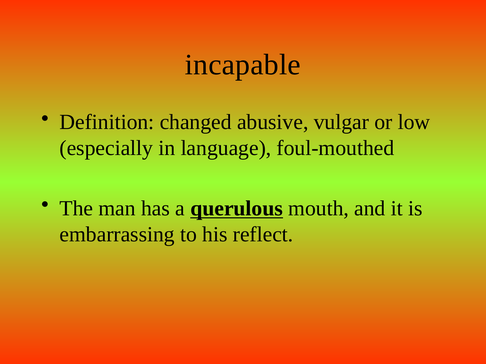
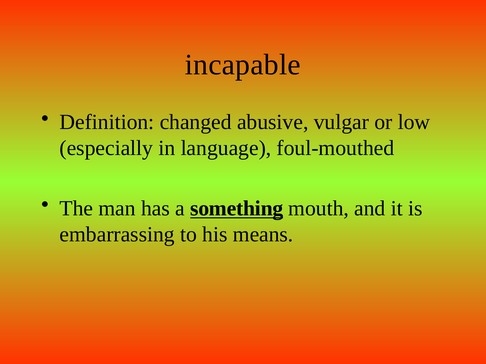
querulous: querulous -> something (237, 209)
reflect: reflect -> means (263, 235)
